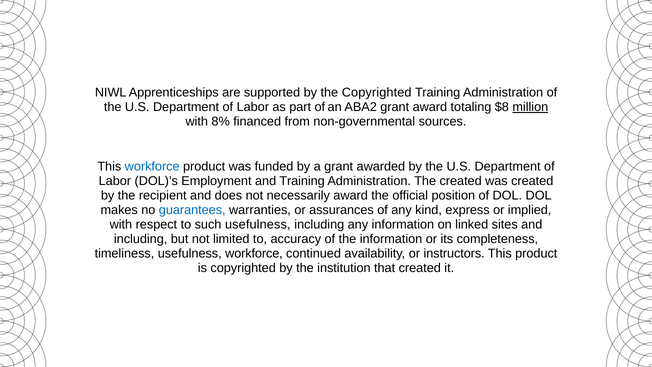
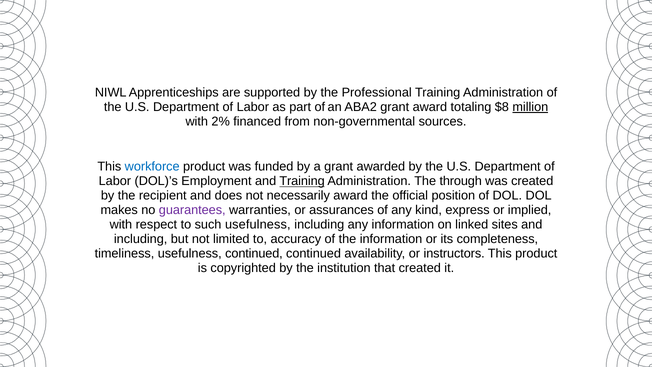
the Copyrighted: Copyrighted -> Professional (377, 92)
8%: 8% -> 2% (221, 121)
Training underline: none -> present (302, 181)
The created: created -> through (461, 181)
guarantees colour: blue -> purple (192, 210)
usefulness workforce: workforce -> continued (254, 253)
